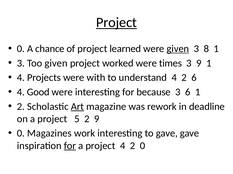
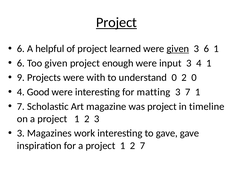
0: 0 -> 6 (21, 49)
chance: chance -> helpful (50, 49)
3 8: 8 -> 6 (206, 49)
3: 3 -> 6 (21, 63)
worked: worked -> enough (118, 63)
times: times -> input (170, 63)
3 9: 9 -> 4 (199, 63)
4: 4 -> 9 (21, 78)
understand 4: 4 -> 0 (174, 78)
2 6: 6 -> 0 (194, 78)
because: because -> matting (154, 92)
3 6: 6 -> 7 (188, 92)
2: 2 -> 7 (21, 107)
Art underline: present -> none (77, 107)
was rework: rework -> project (162, 107)
deadline: deadline -> timeline (207, 107)
on a project 5: 5 -> 1 (77, 119)
2 9: 9 -> 3 (97, 119)
0: 0 -> 3 (21, 134)
for underline: present -> none (70, 146)
4: 4 -> 1 (123, 146)
2 0: 0 -> 7 (143, 146)
